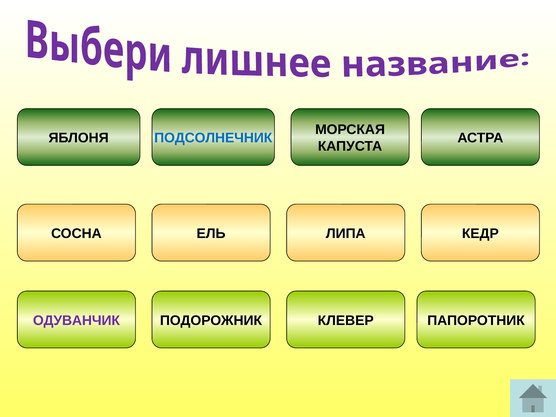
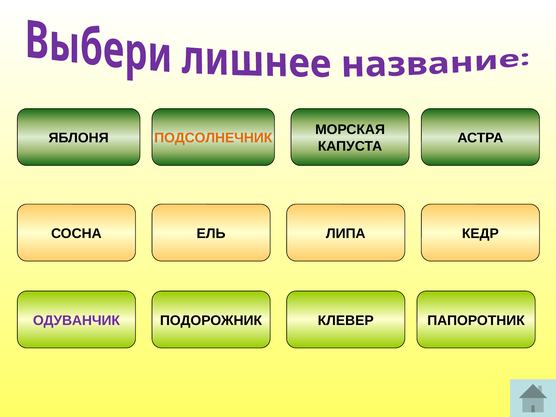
ПОДСОЛНЕЧНИК colour: blue -> orange (213, 138)
